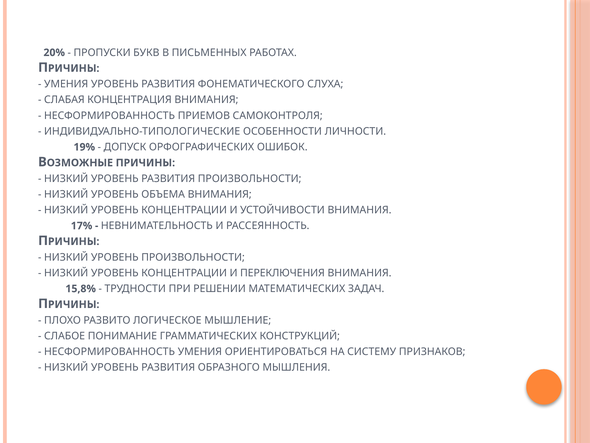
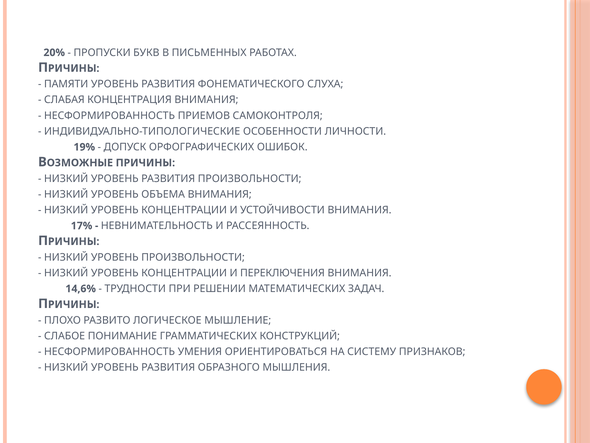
УМЕНИЯ: УМЕНИЯ -> ПАМЯТИ (66, 84)
15,8%: 15,8% -> 14,6% (81, 288)
